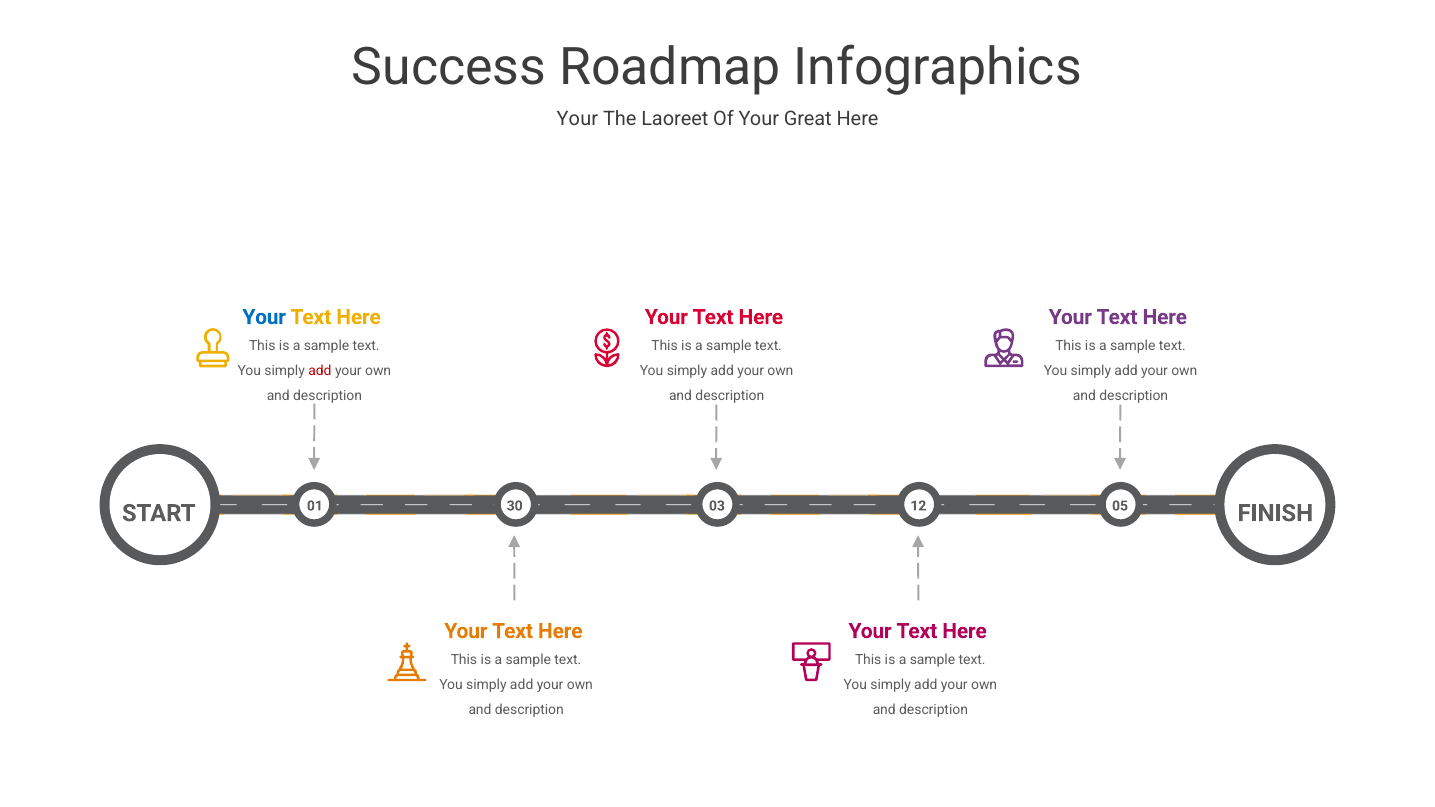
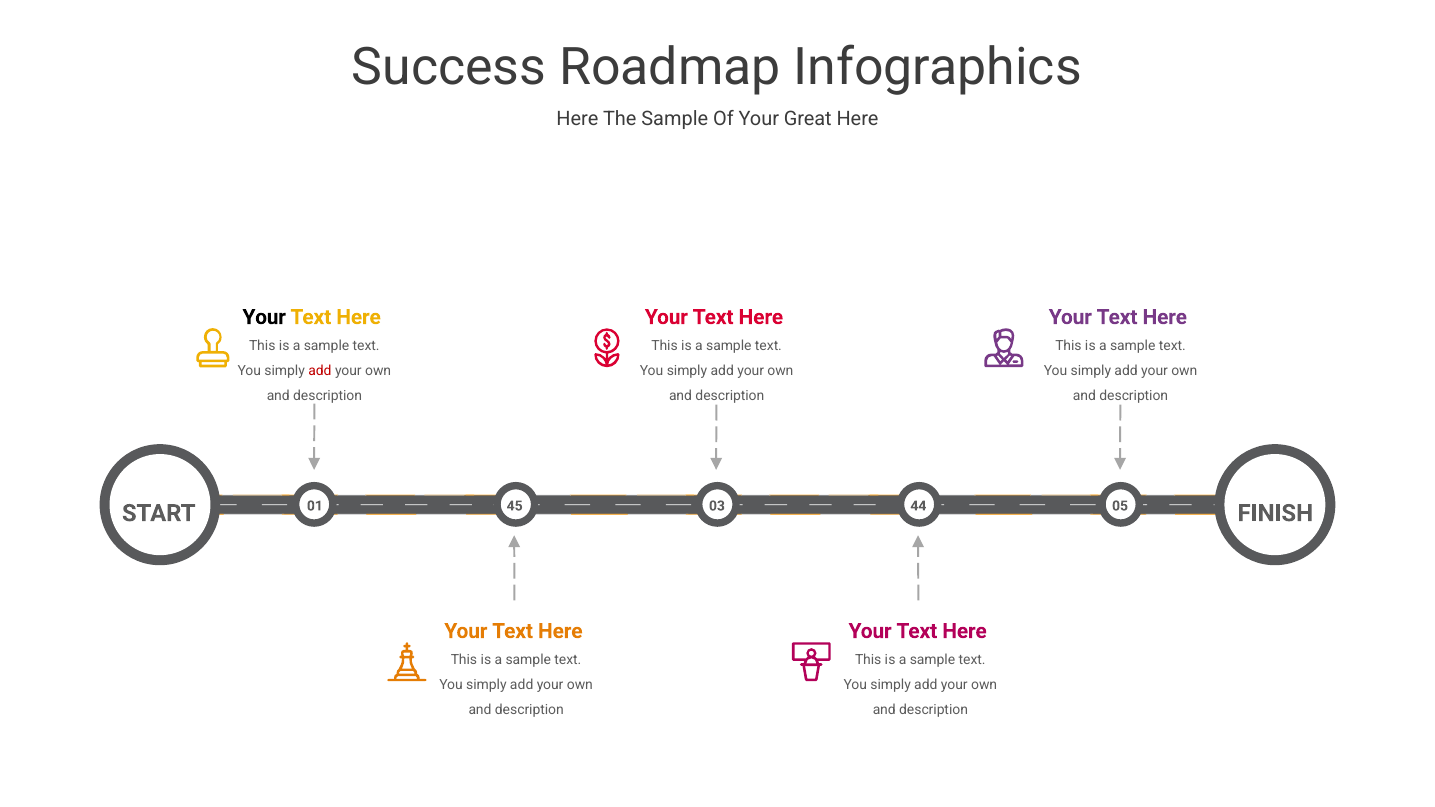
Your: Your -> Here (577, 119)
The Laoreet: Laoreet -> Sample (675, 119)
Your colour: blue -> black (264, 317)
30: 30 -> 45 (515, 506)
12: 12 -> 44 (918, 506)
